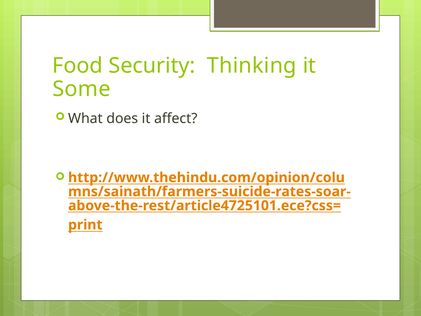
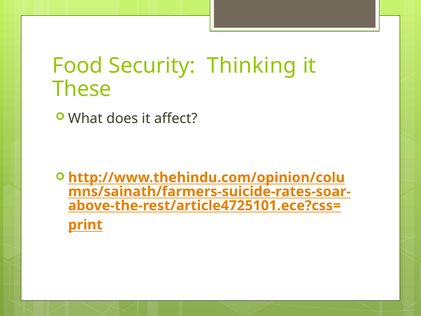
Some: Some -> These (82, 89)
